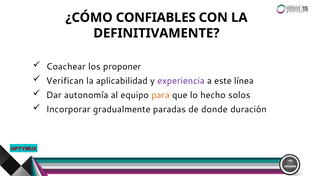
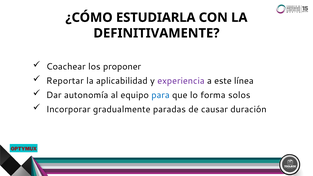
CONFIABLES: CONFIABLES -> ESTUDIARLA (156, 18)
Verifican: Verifican -> Reportar (65, 81)
para colour: orange -> blue (160, 95)
hecho: hecho -> forma (213, 95)
donde: donde -> causar (214, 109)
